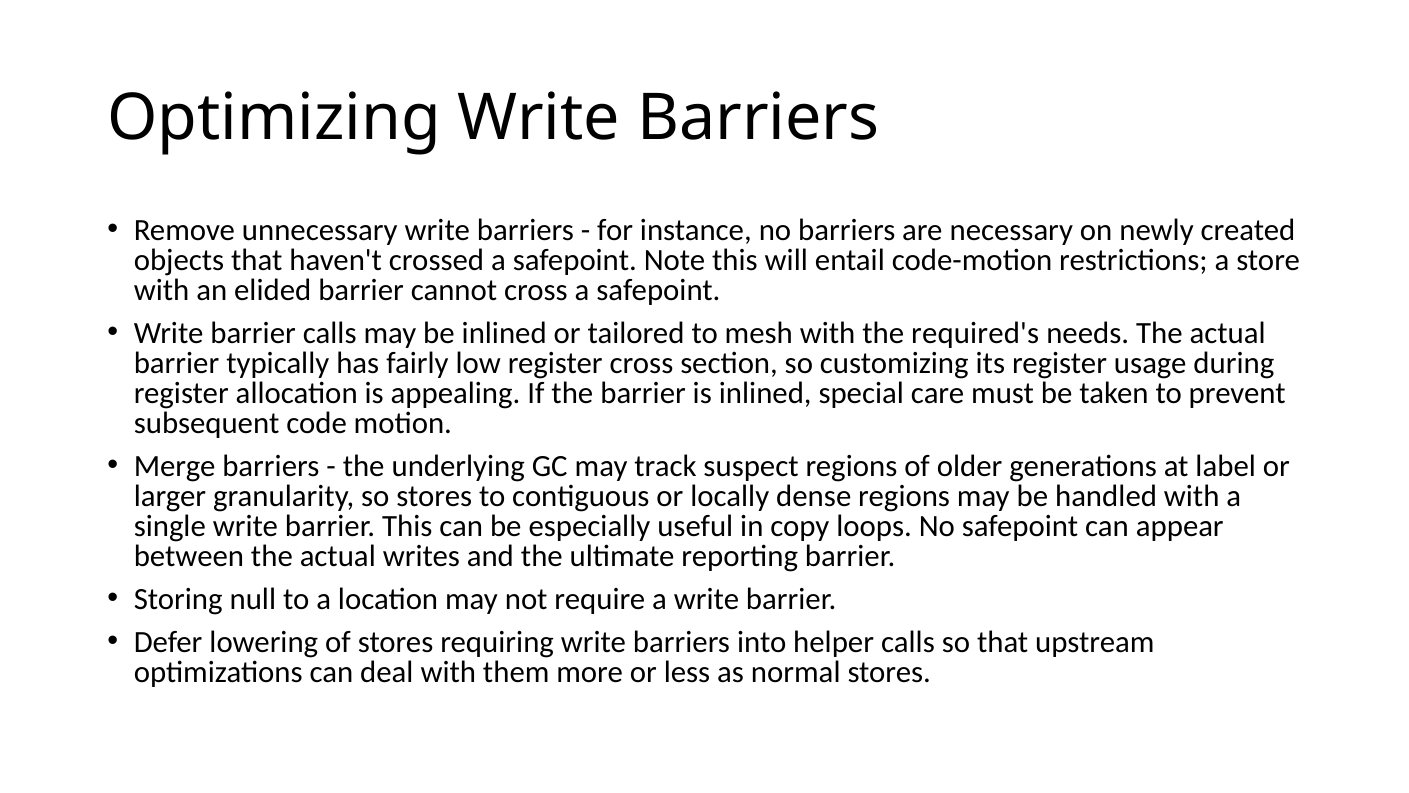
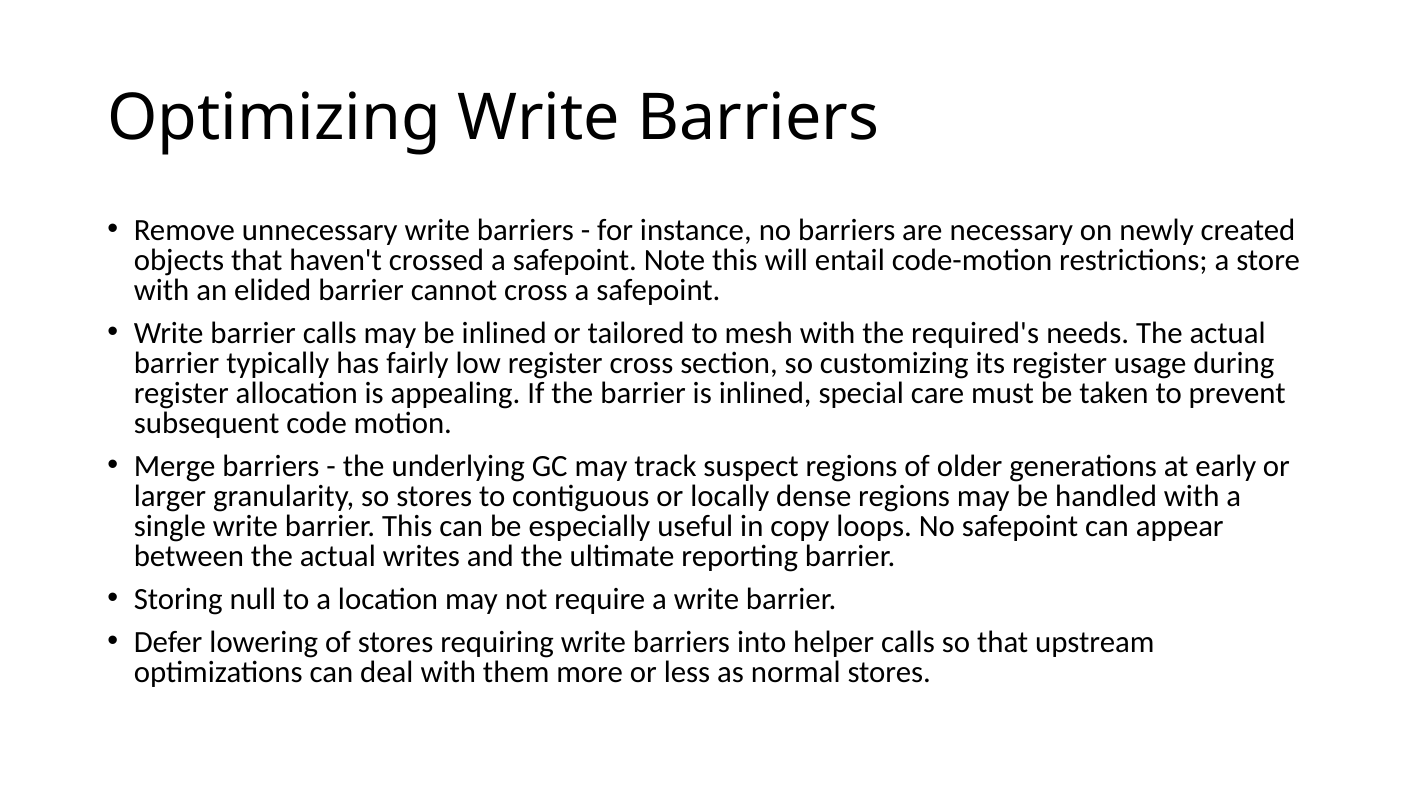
label: label -> early (1226, 466)
